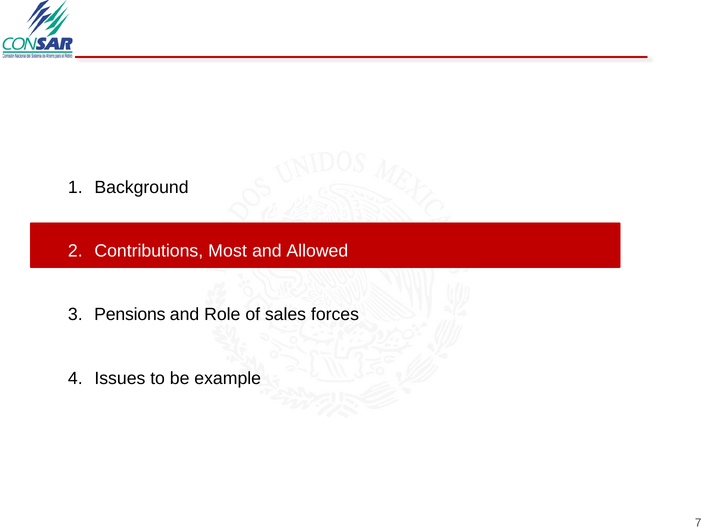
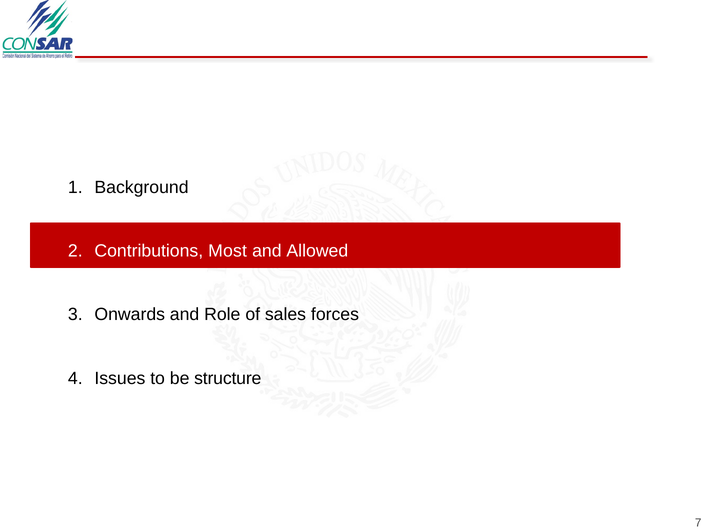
Pensions: Pensions -> Onwards (130, 314)
example: example -> structure (228, 378)
